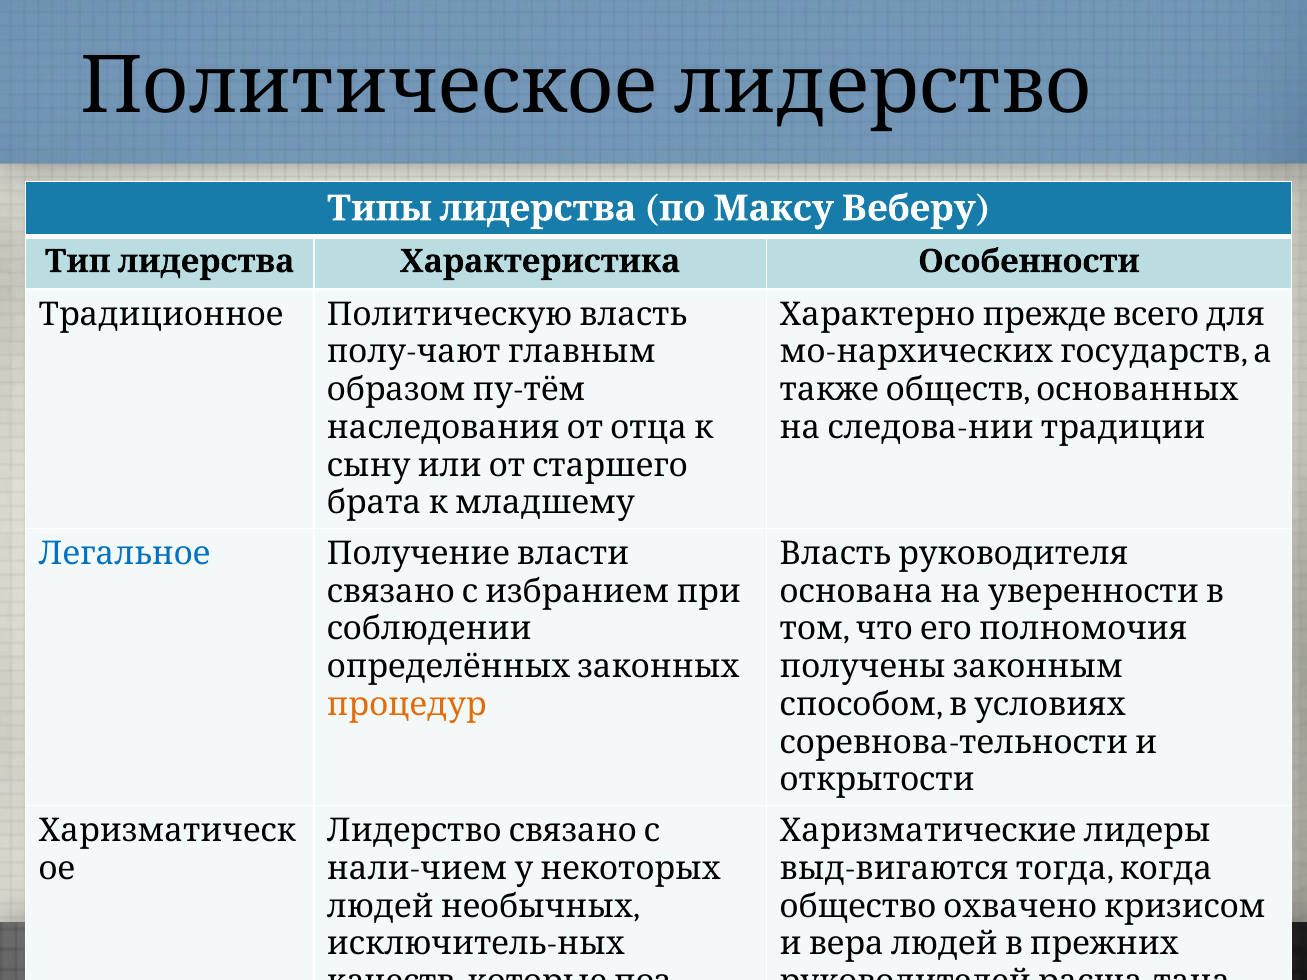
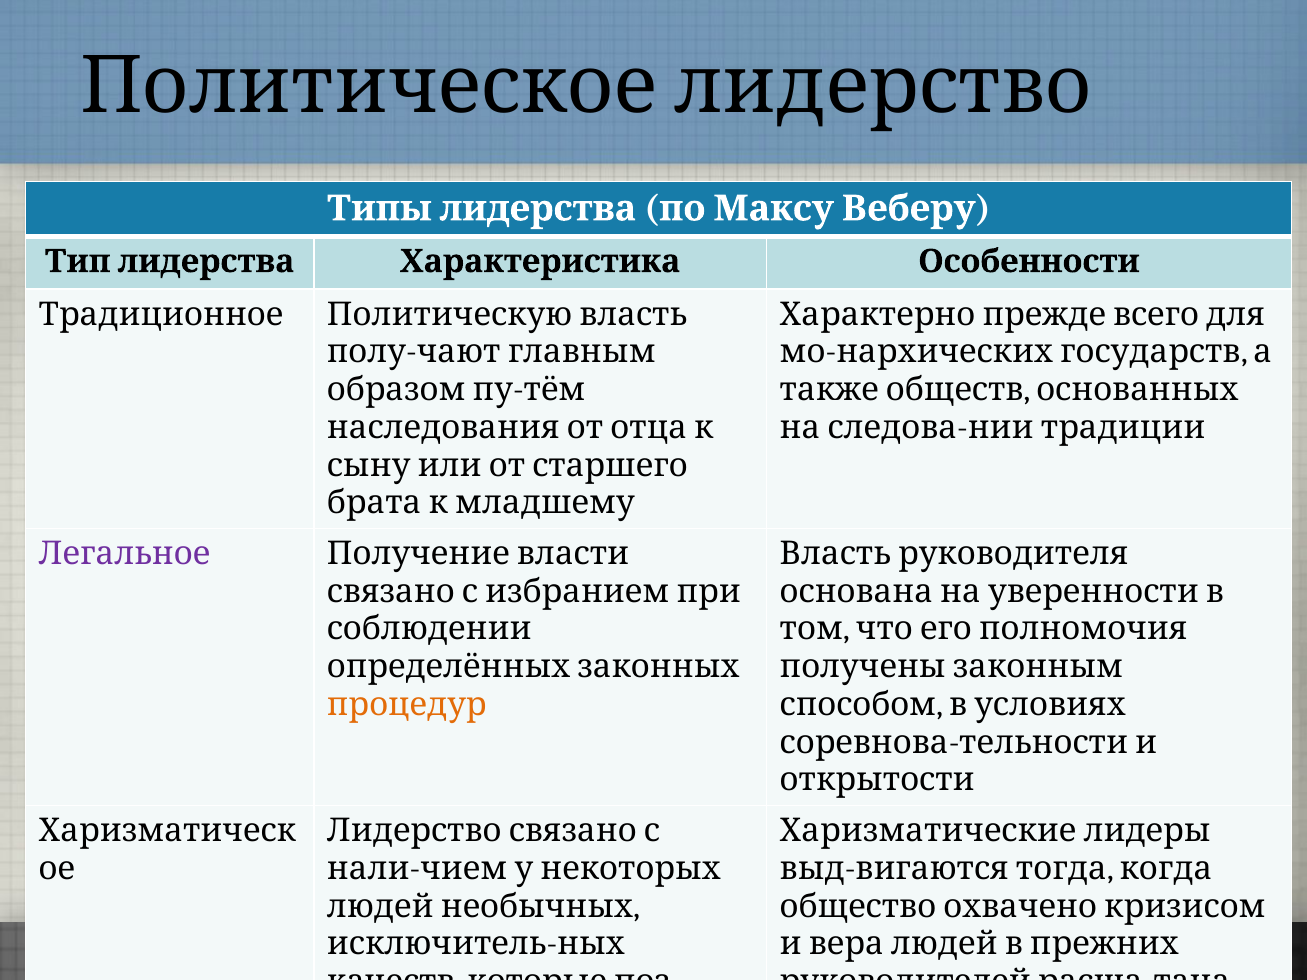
Легальное colour: blue -> purple (125, 554)
